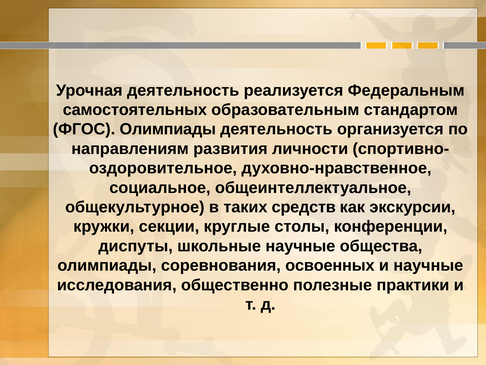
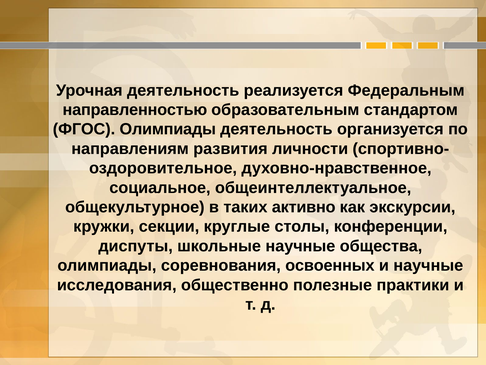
самостоятельных: самостоятельных -> направленностью (135, 110)
средств: средств -> активно (304, 207)
